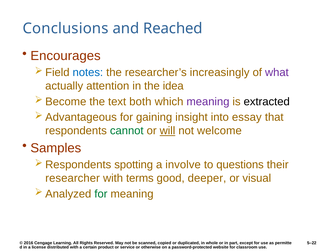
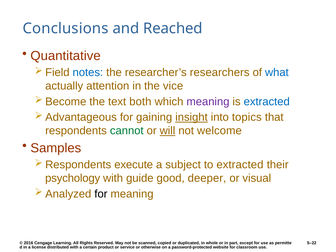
Encourages: Encourages -> Quantitative (66, 56)
increasingly: increasingly -> researchers (220, 72)
what colour: purple -> blue (277, 72)
idea: idea -> vice (173, 86)
extracted colour: black -> blue (267, 102)
insight underline: none -> present (191, 117)
essay: essay -> topics (247, 117)
spotting: spotting -> execute (134, 165)
involve: involve -> subject (183, 165)
to questions: questions -> extracted (240, 165)
researcher: researcher -> psychology (73, 178)
terms: terms -> guide (140, 178)
for colour: green -> black (101, 194)
